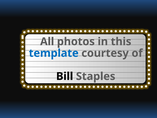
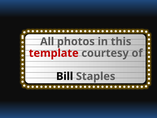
template colour: blue -> red (54, 53)
